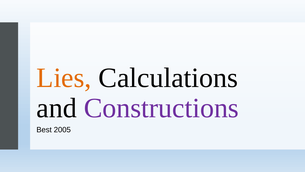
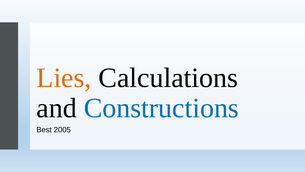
Constructions colour: purple -> blue (161, 108)
